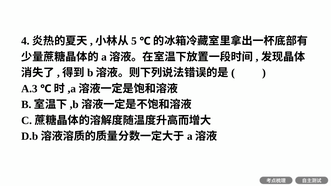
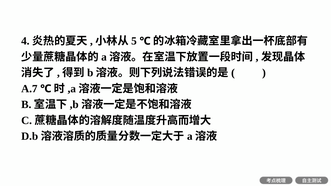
A.3: A.3 -> A.7 (29, 89)
